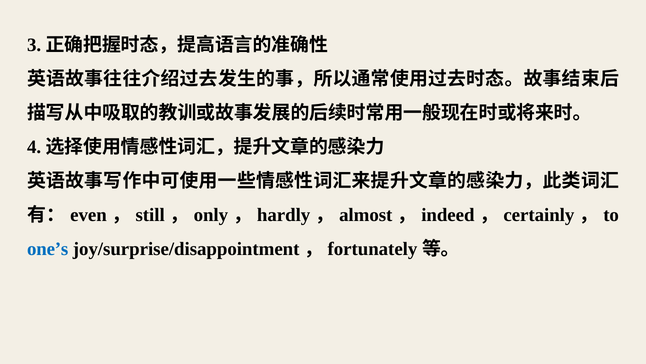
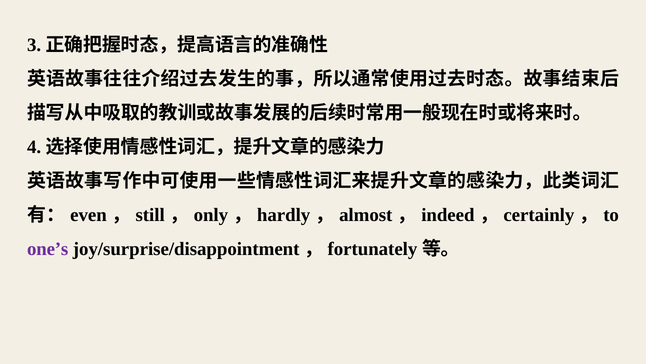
one’s colour: blue -> purple (48, 248)
